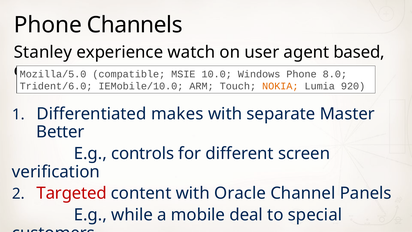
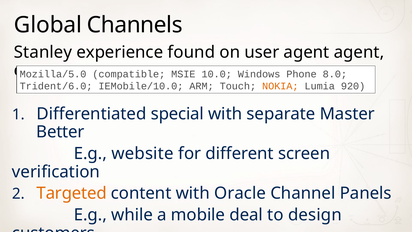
Phone: Phone -> Global (48, 25)
watch: watch -> found (191, 52)
agent based: based -> agent (359, 52)
makes: makes -> special (177, 114)
controls: controls -> website (143, 153)
Targeted colour: red -> orange (72, 193)
special: special -> design (315, 215)
